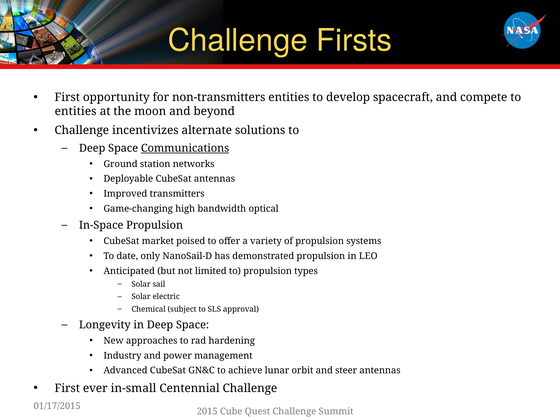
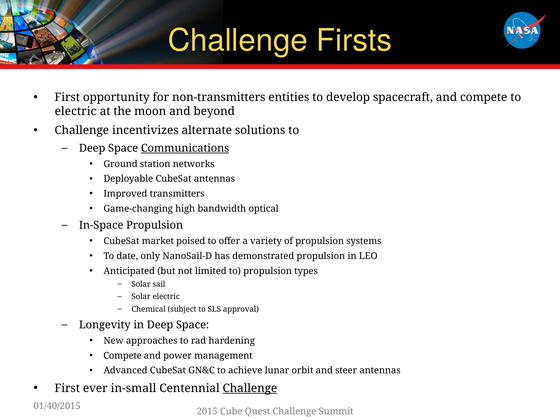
entities: entities -> electric (76, 111)
Industry: Industry -> Compete (123, 356)
Challenge underline: none -> present (250, 388)
01/17/2015: 01/17/2015 -> 01/40/2015 (57, 406)
